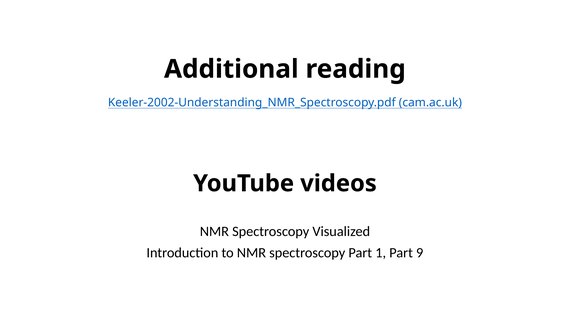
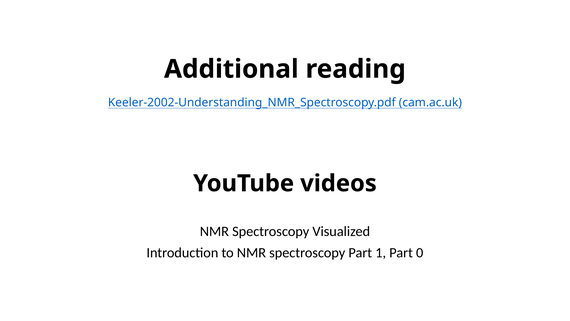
9: 9 -> 0 (420, 252)
